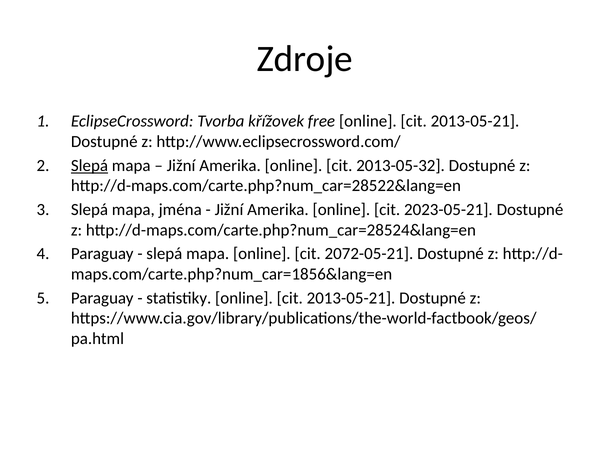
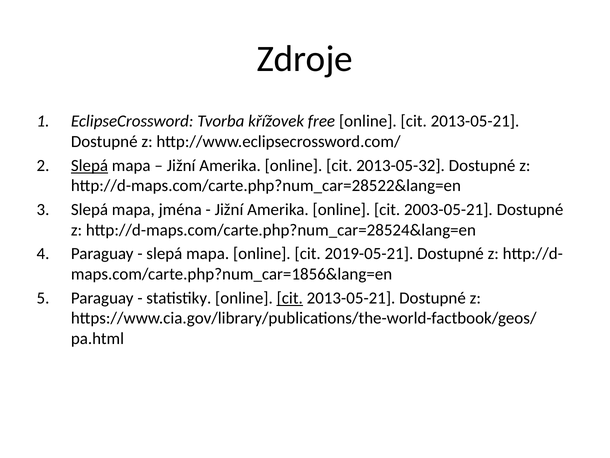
2023-05-21: 2023-05-21 -> 2003-05-21 (448, 209)
2072-05-21: 2072-05-21 -> 2019-05-21 (369, 254)
cit underline: none -> present (290, 298)
